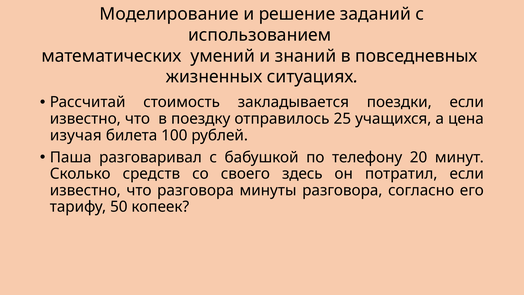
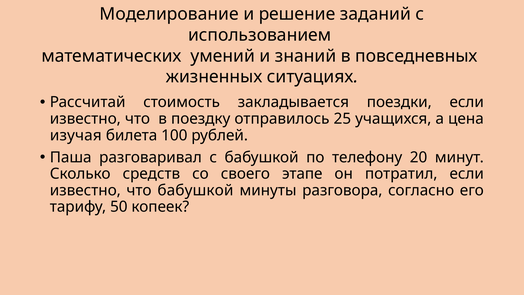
здесь: здесь -> этапе (302, 174)
что разговора: разговора -> бабушкой (195, 190)
